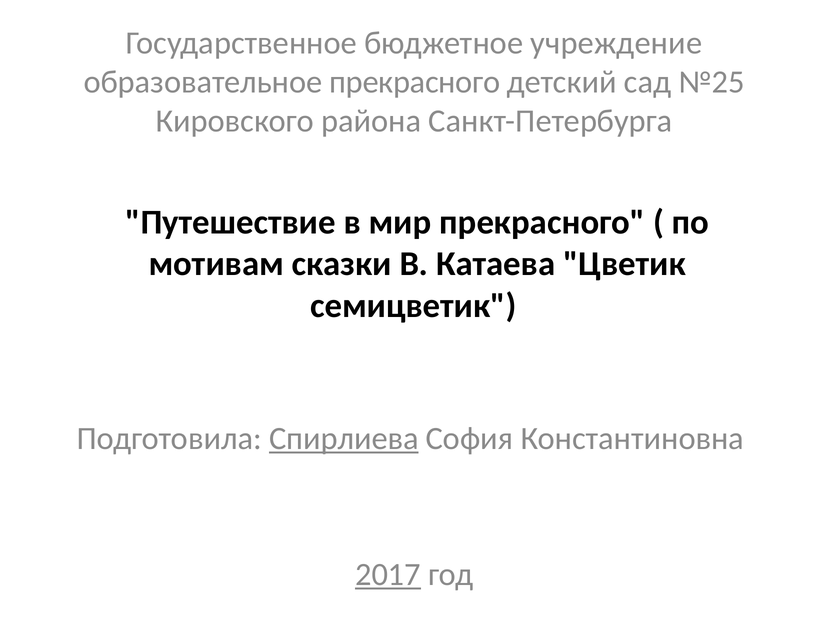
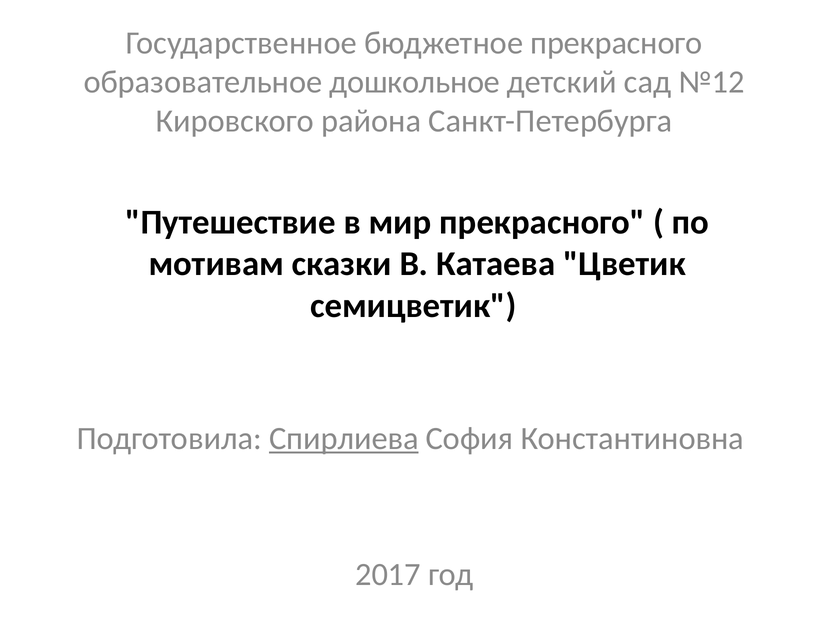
бюджетное учреждение: учреждение -> прекрасного (617, 43)
образовательное прекрасного: прекрасного -> дошкольное (415, 82)
№25: №25 -> №12 (712, 82)
2017 underline: present -> none (388, 575)
